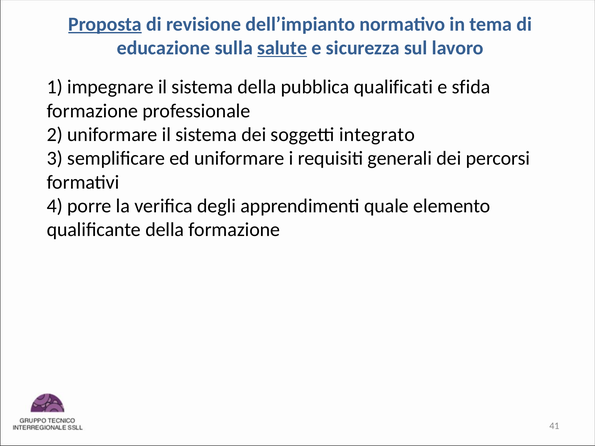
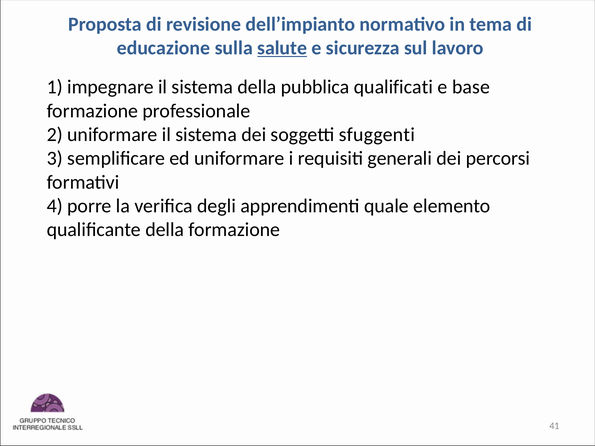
Proposta underline: present -> none (105, 24)
sfida: sfida -> base (471, 87)
integrato: integrato -> sfuggenti (377, 135)
